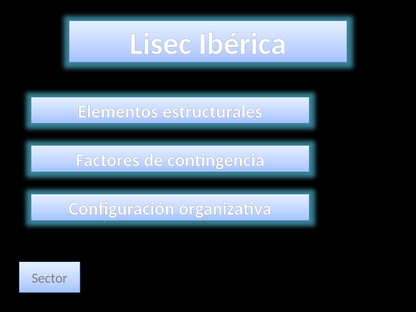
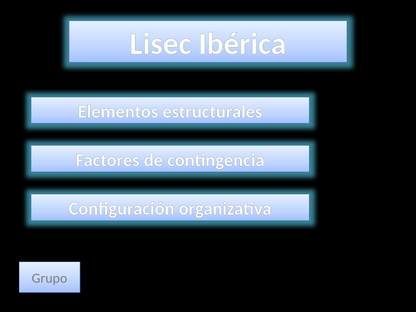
Sector: Sector -> Grupo (50, 278)
